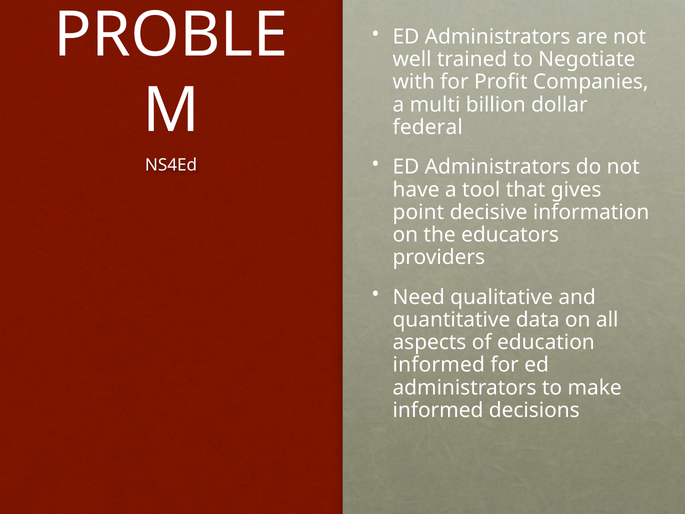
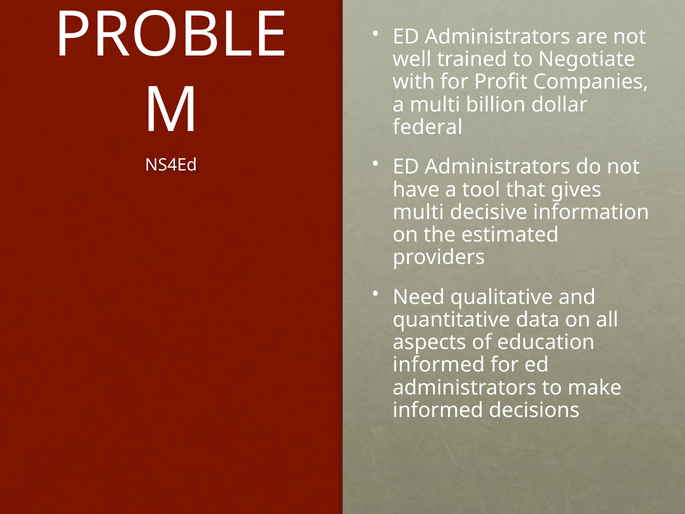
point: point -> multi (418, 212)
educators: educators -> estimated (510, 235)
